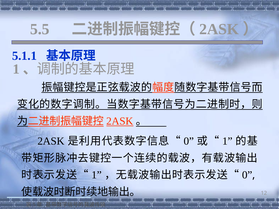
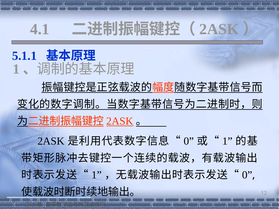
5.5: 5.5 -> 4.1 (40, 29)
